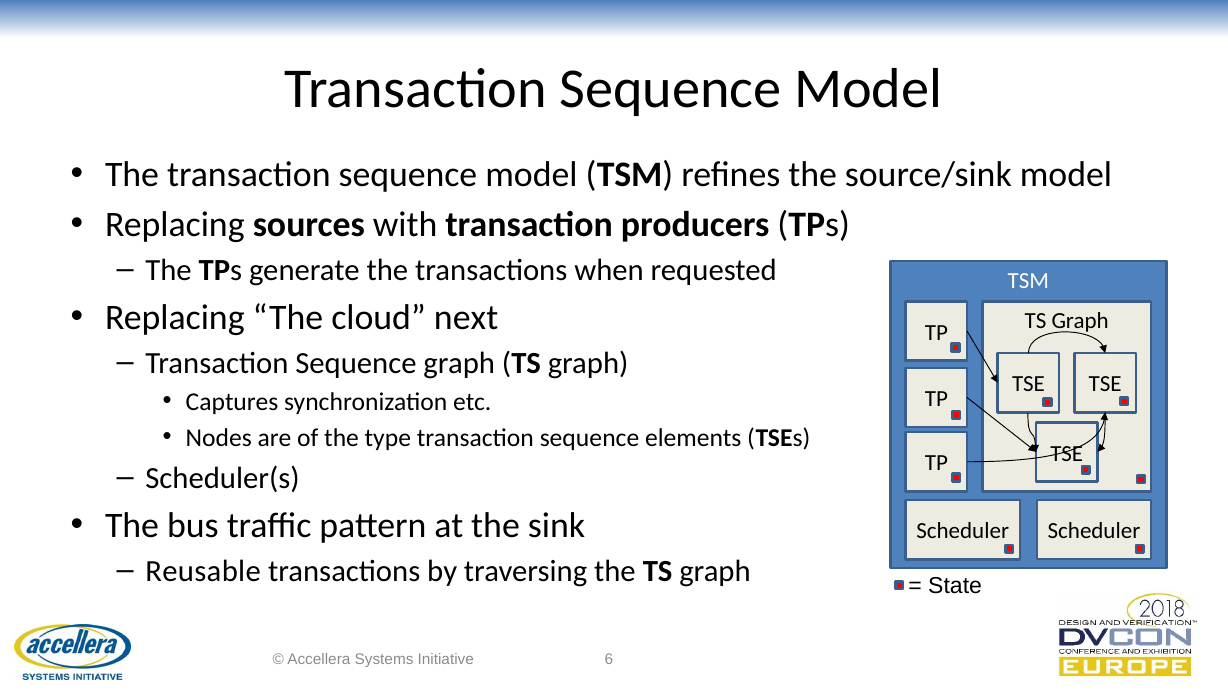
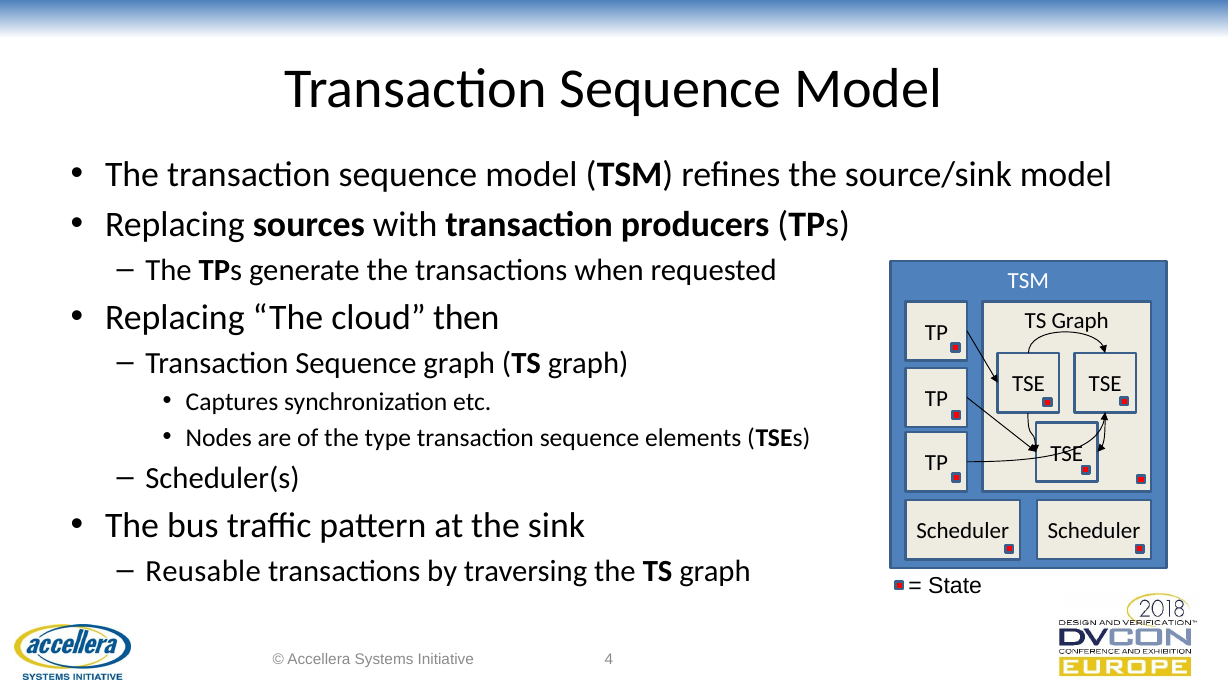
next: next -> then (466, 317)
6: 6 -> 4 (609, 660)
